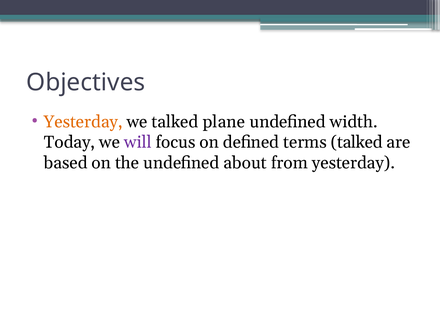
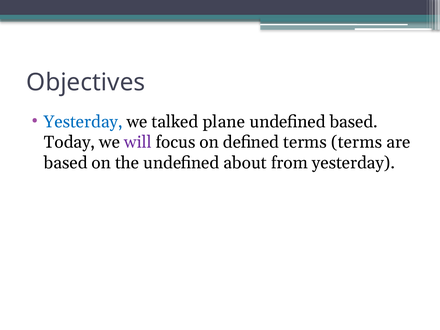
Yesterday colour: orange -> blue (83, 122)
undefined width: width -> based (354, 122)
terms talked: talked -> terms (357, 142)
